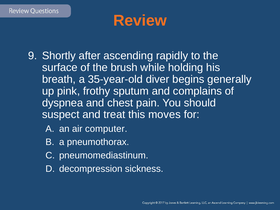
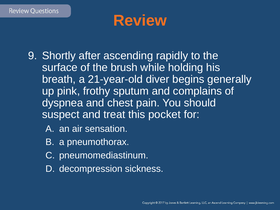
35-year-old: 35-year-old -> 21-year-old (115, 79)
moves: moves -> pocket (164, 115)
computer: computer -> sensation (106, 129)
